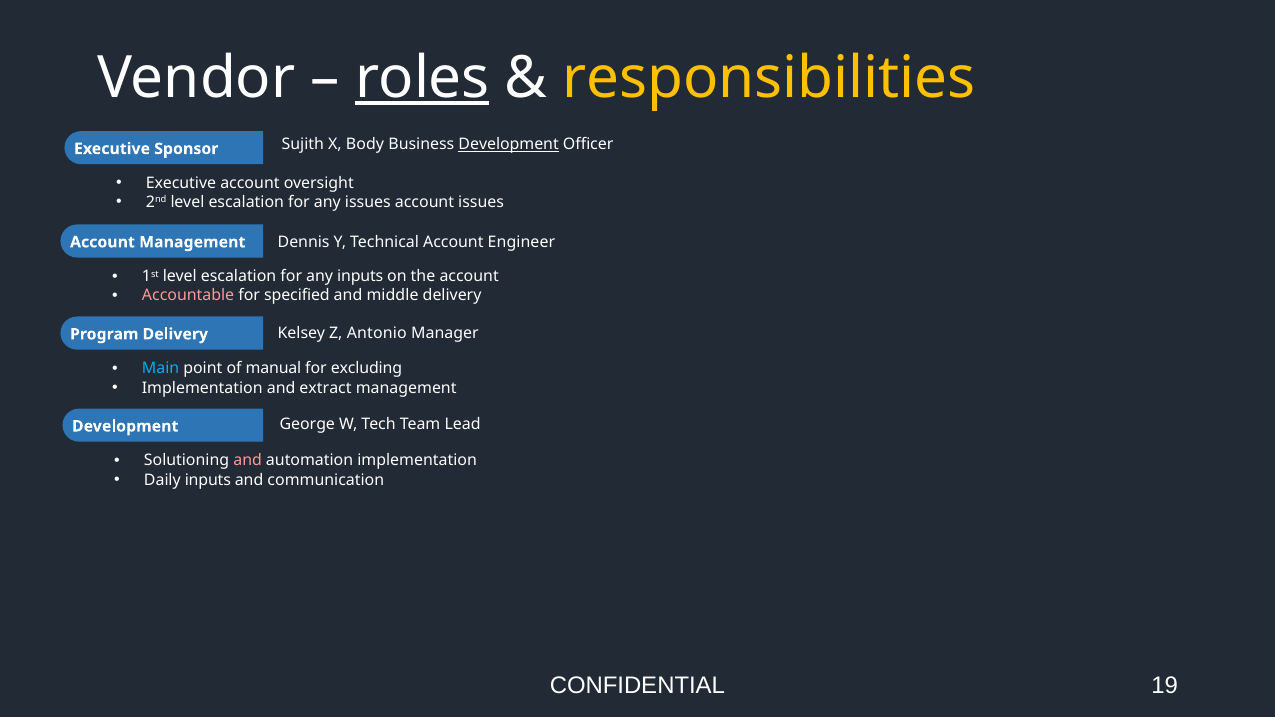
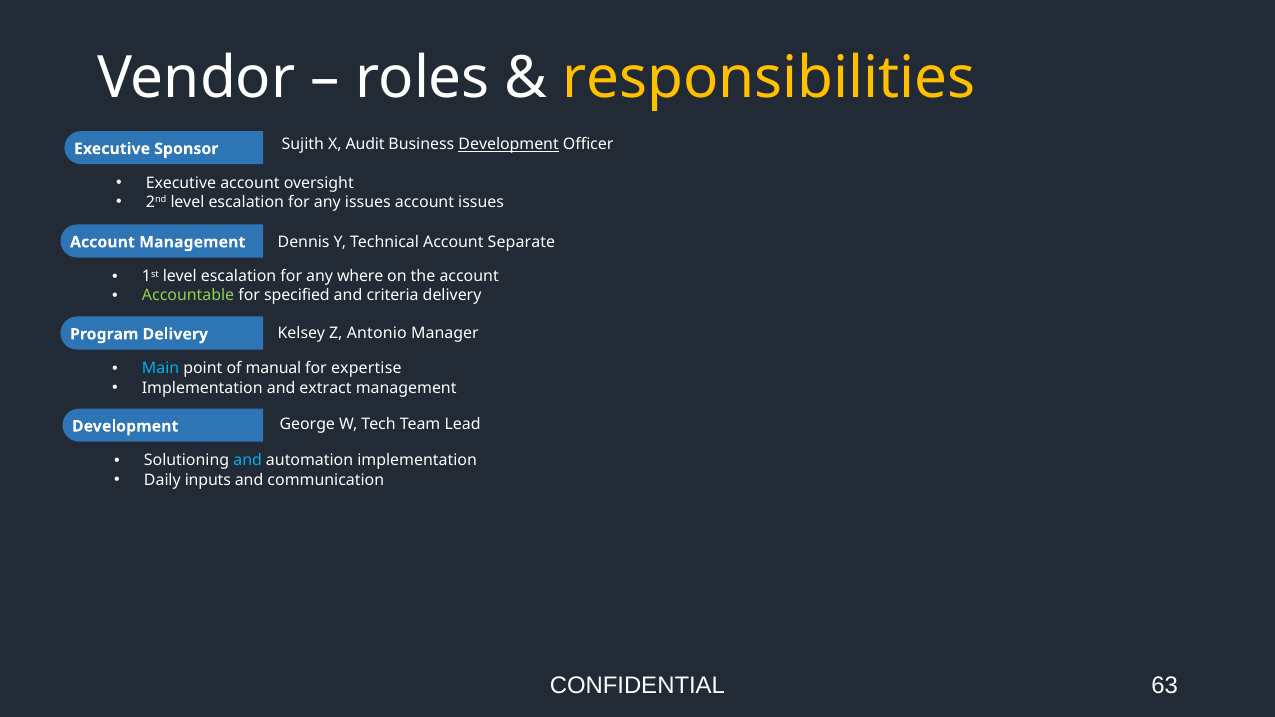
roles underline: present -> none (422, 78)
Body: Body -> Audit (365, 144)
Engineer: Engineer -> Separate (521, 242)
any inputs: inputs -> where (360, 277)
Accountable colour: pink -> light green (188, 296)
middle: middle -> criteria (393, 296)
excluding: excluding -> expertise (366, 369)
and colour: pink -> light blue (248, 461)
19: 19 -> 63 (1165, 685)
